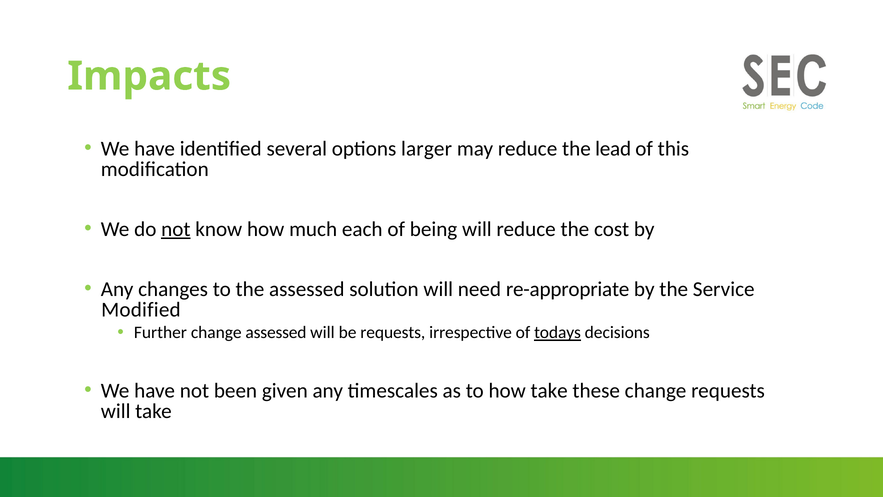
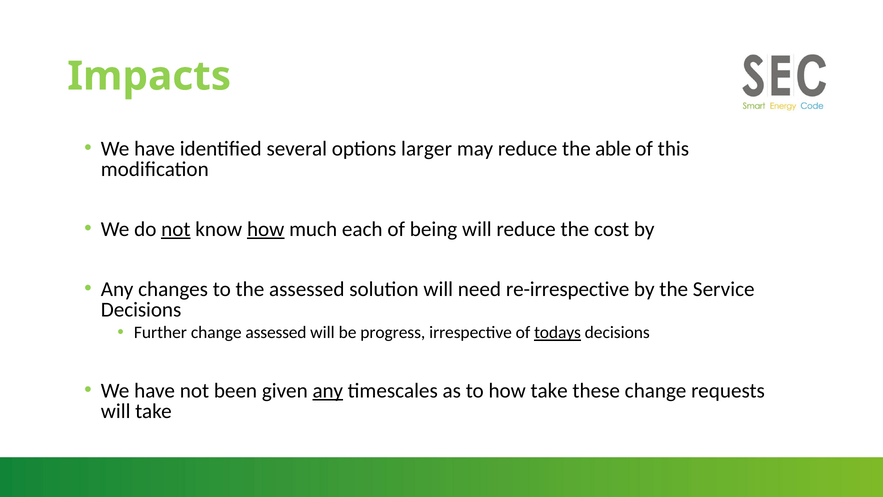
lead: lead -> able (613, 149)
how underline: none -> present (266, 229)
re-appropriate: re-appropriate -> re-irrespective (568, 289)
Modified: Modified -> Decisions (141, 309)
be requests: requests -> progress (393, 333)
any underline: none -> present (328, 390)
